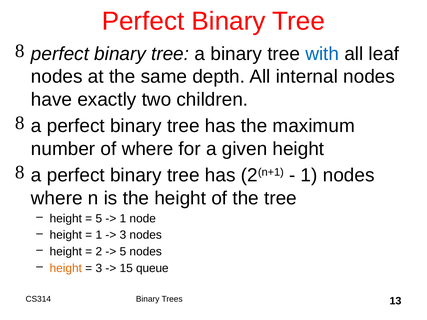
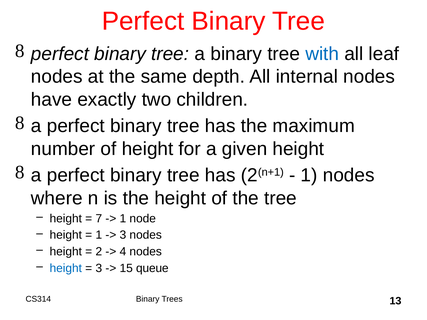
of where: where -> height (148, 149)
5: 5 -> 7 (99, 219)
5: 5 -> 4 (123, 252)
height colour: orange -> blue (66, 268)
